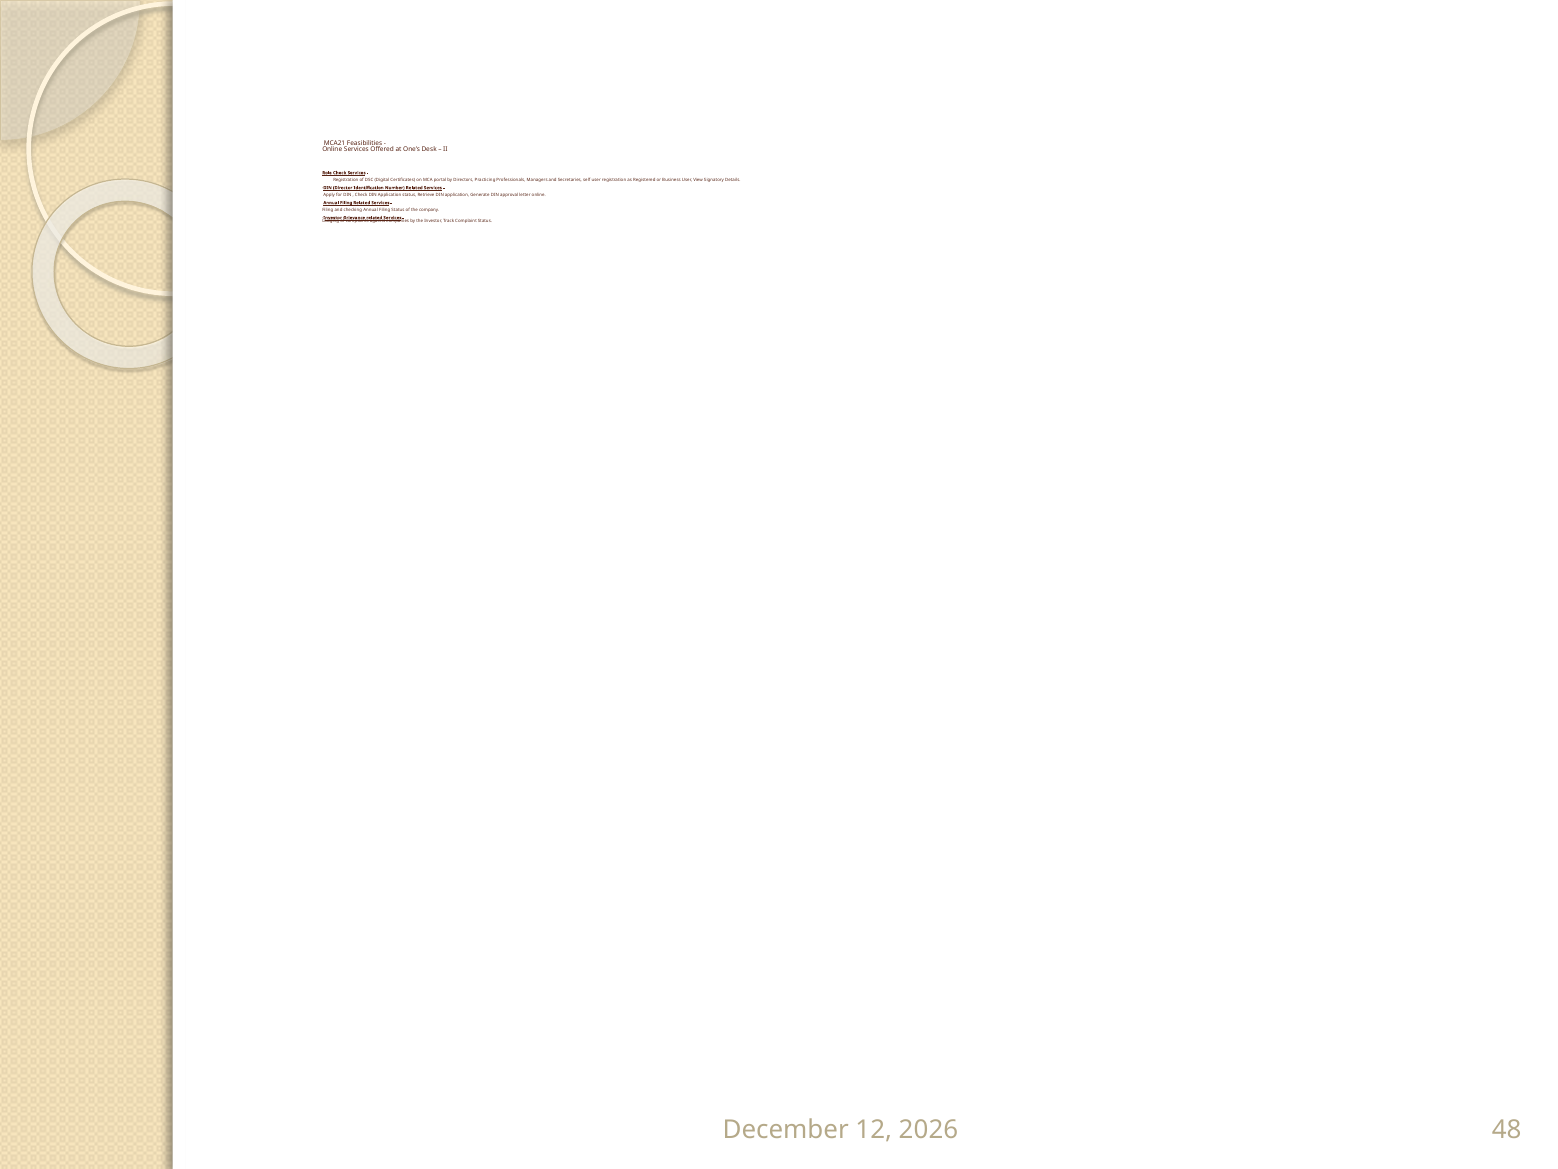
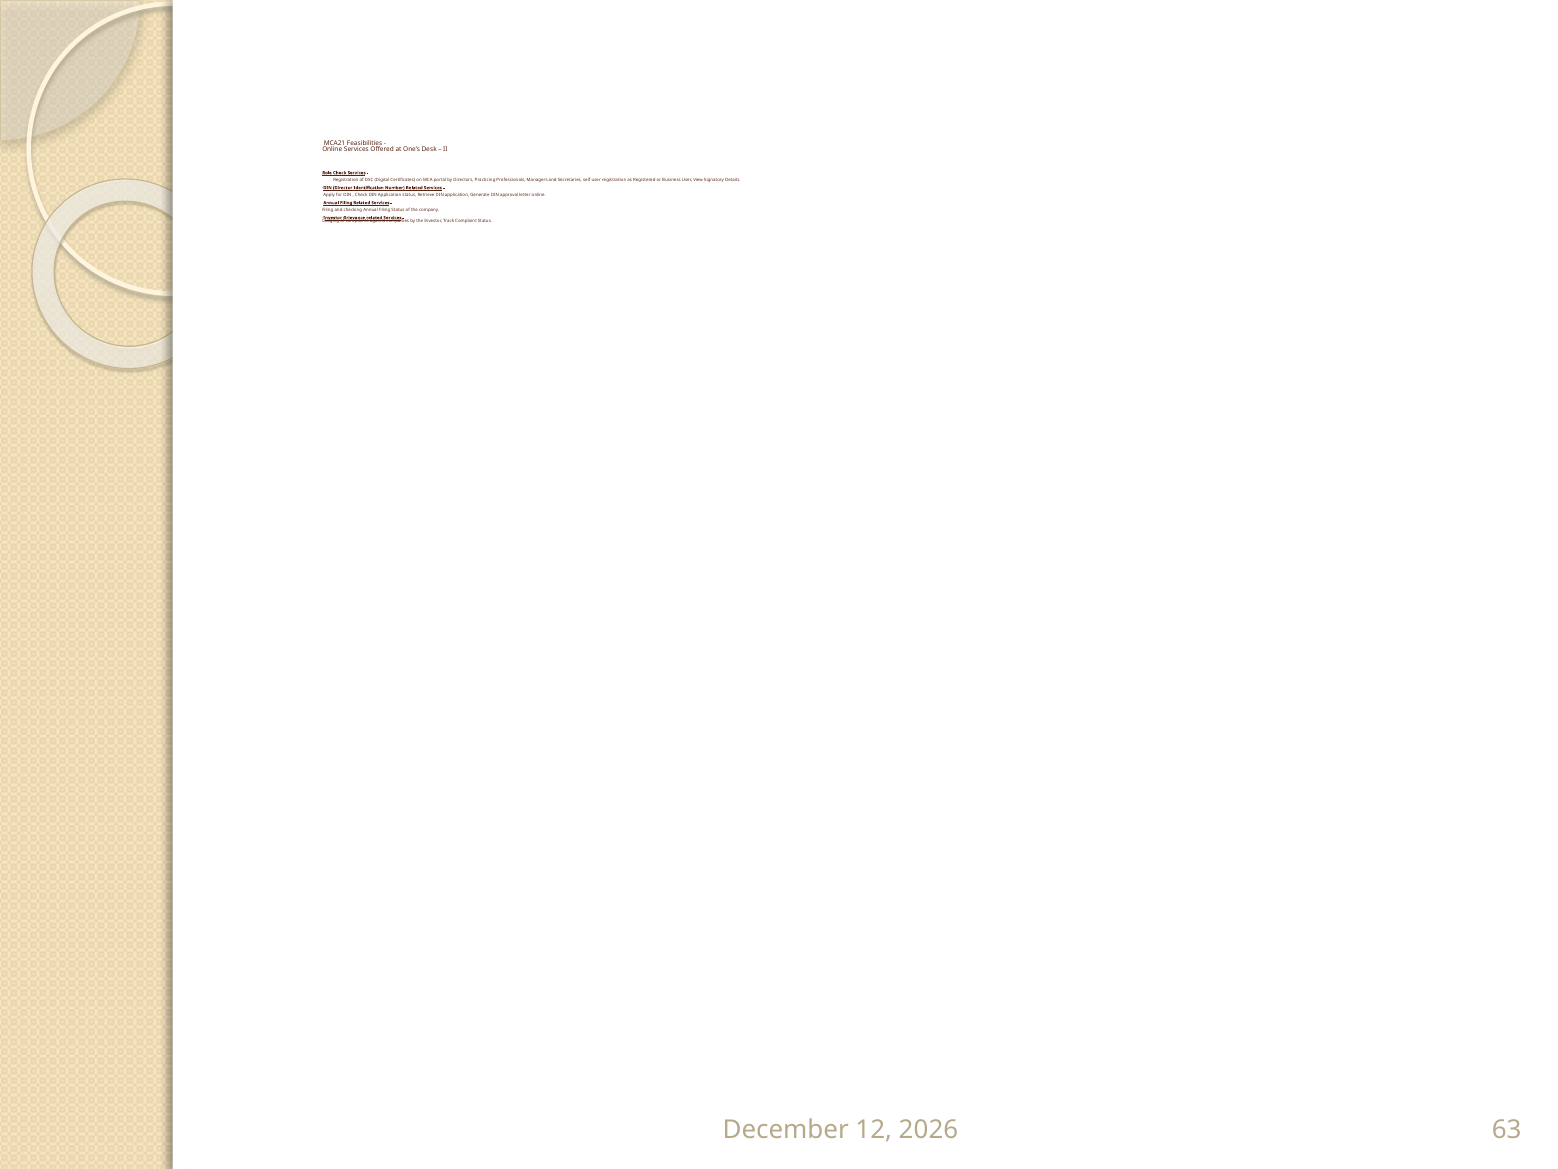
48: 48 -> 63 (1507, 1130)
